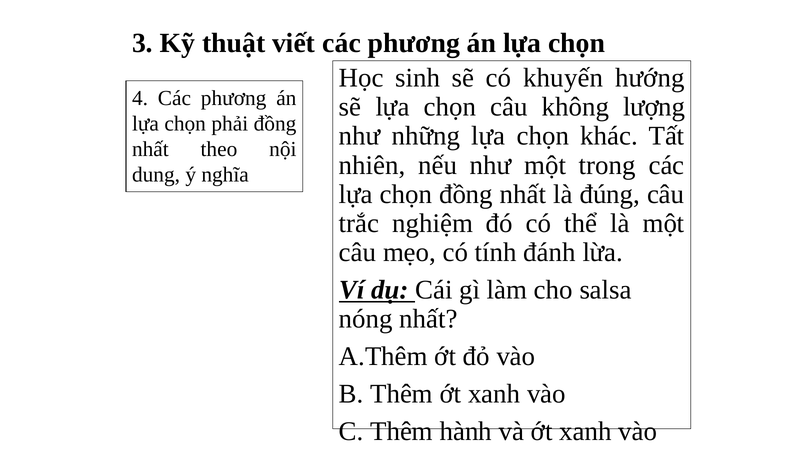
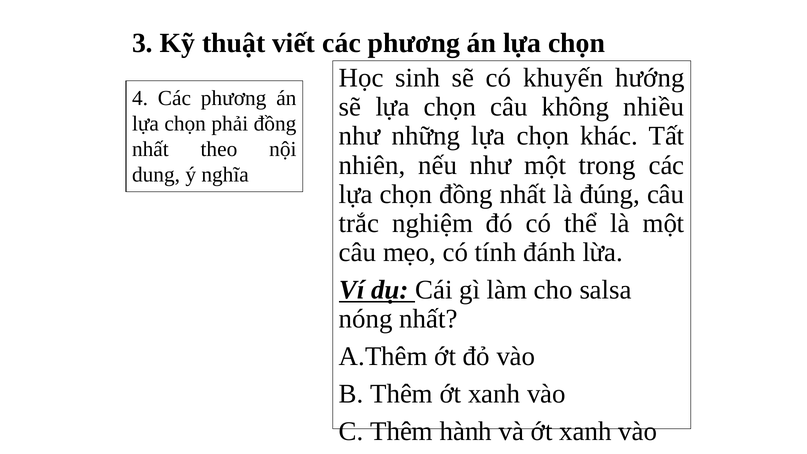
lượng: lượng -> nhiều (654, 107)
